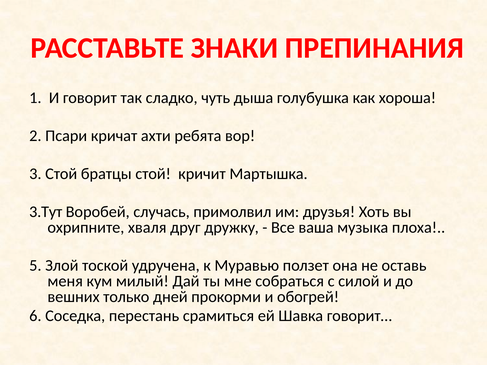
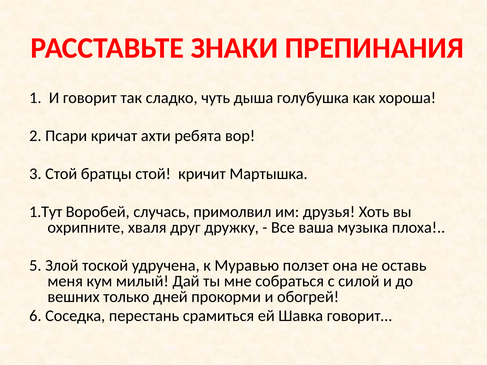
3.Тут: 3.Тут -> 1.Тут (46, 212)
